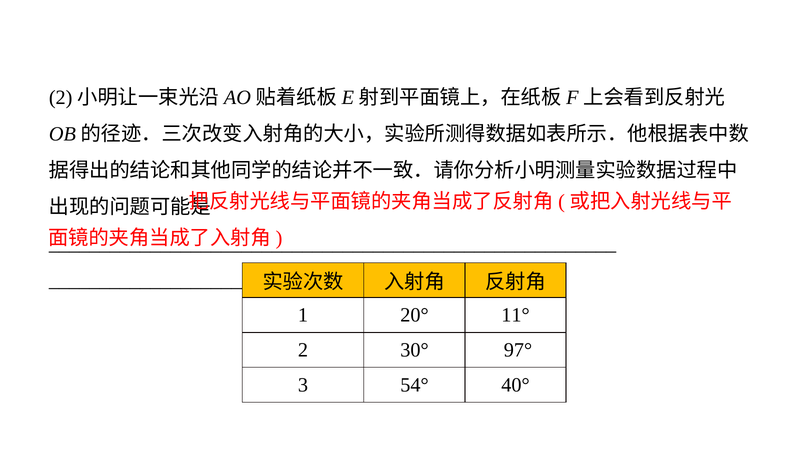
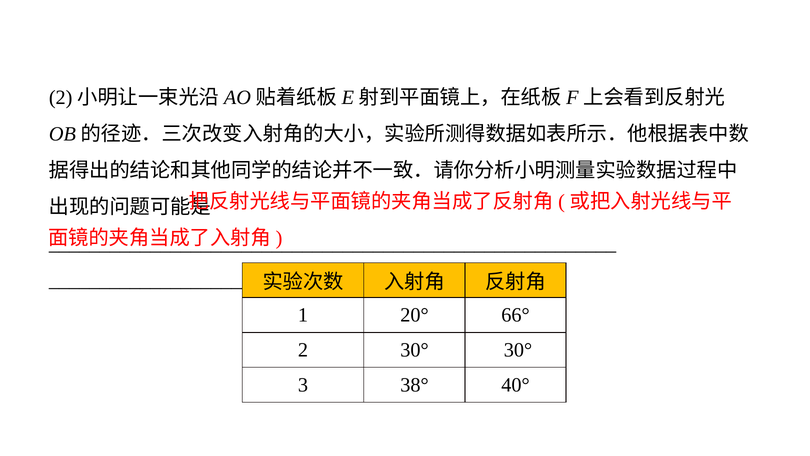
11°: 11° -> 66° (515, 315)
30° 97°: 97° -> 30° (518, 350)
54°: 54° -> 38° (414, 385)
